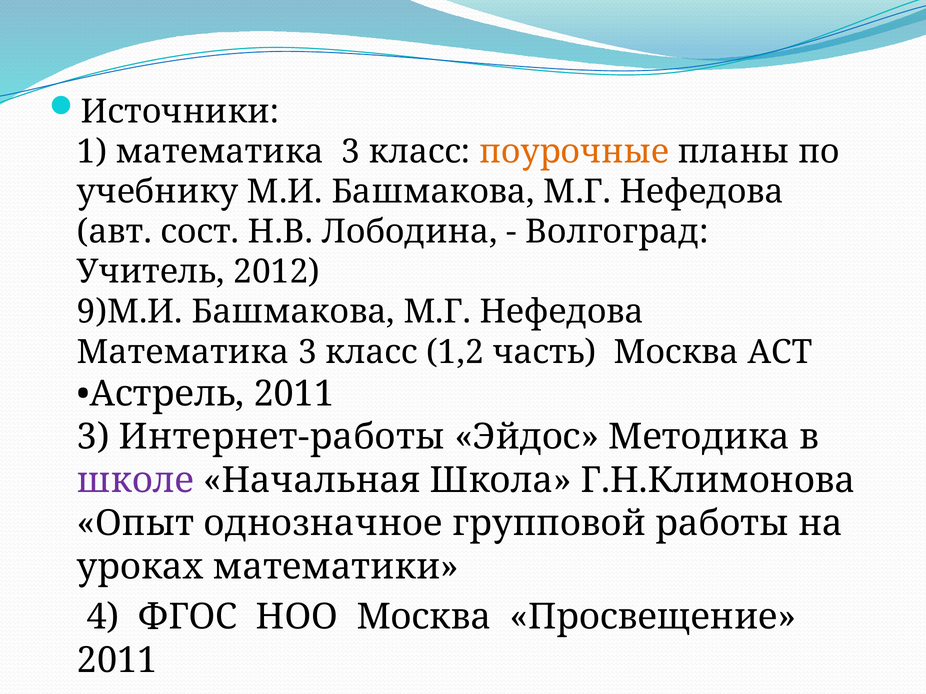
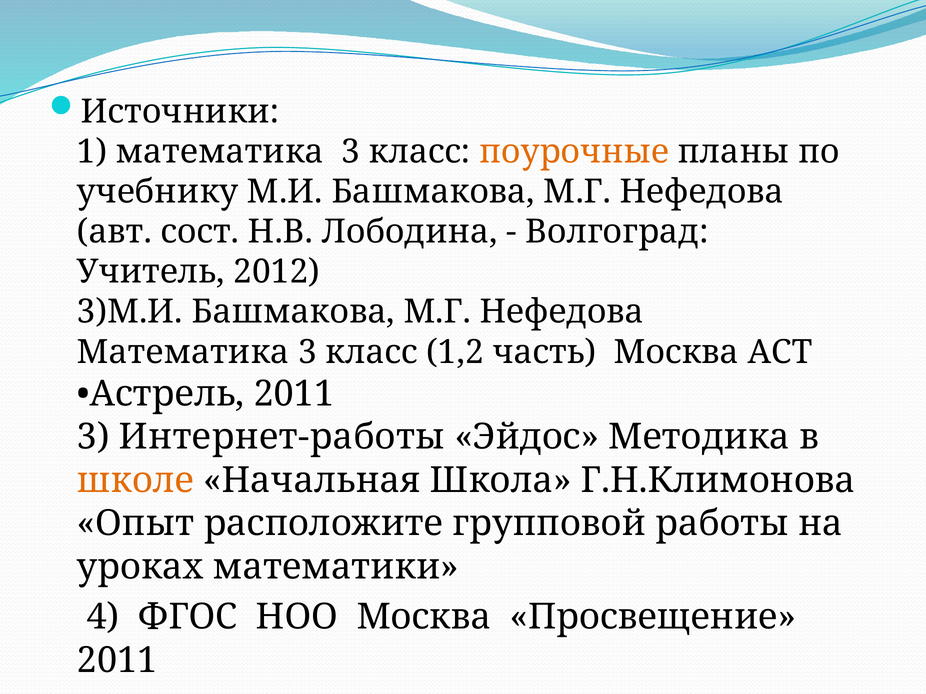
9)М.И: 9)М.И -> 3)М.И (130, 312)
школе colour: purple -> orange (136, 481)
однозначное: однозначное -> расположите (323, 524)
